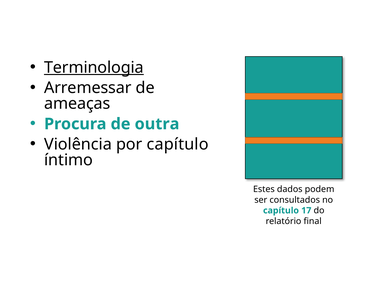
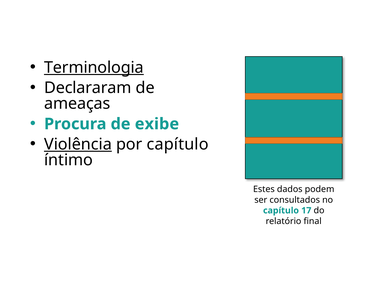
Arremessar: Arremessar -> Declararam (88, 88)
outra: outra -> exibe (157, 124)
Violência underline: none -> present (78, 144)
